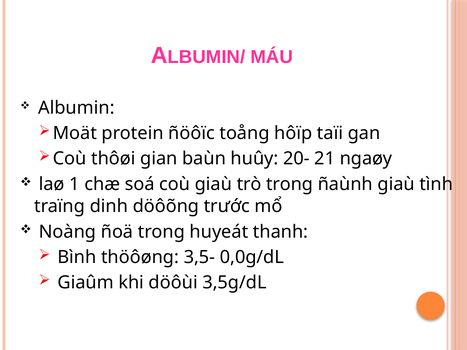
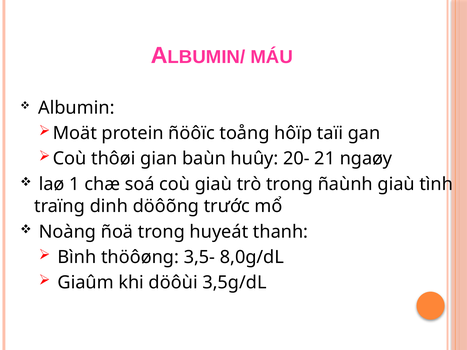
0,0g/dL: 0,0g/dL -> 8,0g/dL (252, 257)
